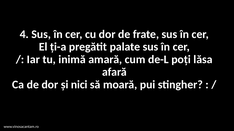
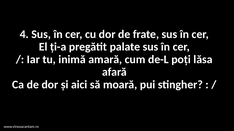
nici: nici -> aici (79, 85)
